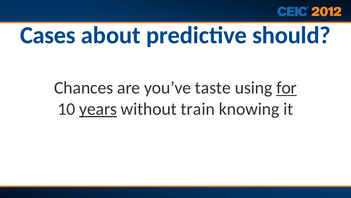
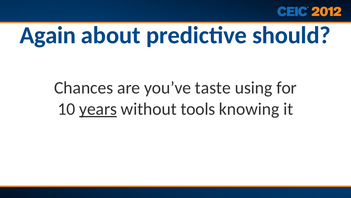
Cases: Cases -> Again (48, 35)
for underline: present -> none (287, 88)
train: train -> tools (198, 109)
